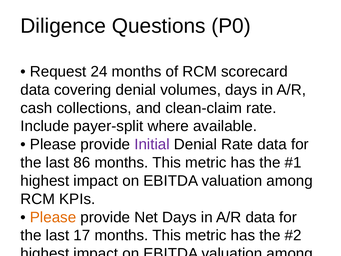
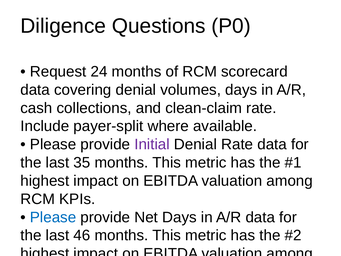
86: 86 -> 35 (82, 162)
Please colour: orange -> blue (53, 217)
17: 17 -> 46 (82, 235)
